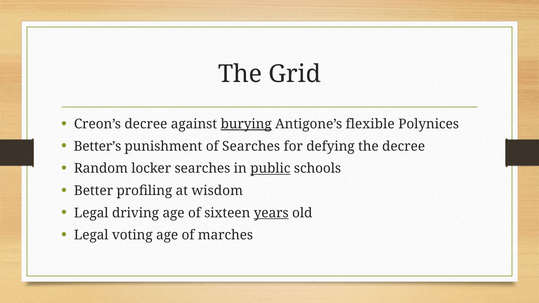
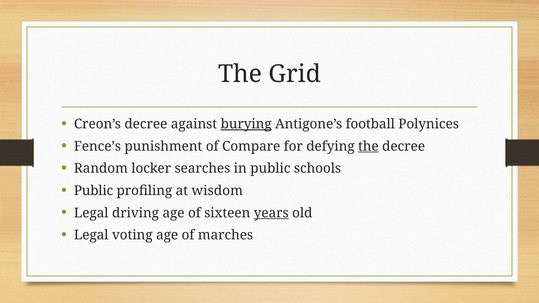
flexible: flexible -> football (370, 124)
Better’s: Better’s -> Fence’s (97, 146)
of Searches: Searches -> Compare (251, 146)
the underline: none -> present (368, 146)
public underline: present -> none (270, 169)
Better: Better -> Public (94, 191)
